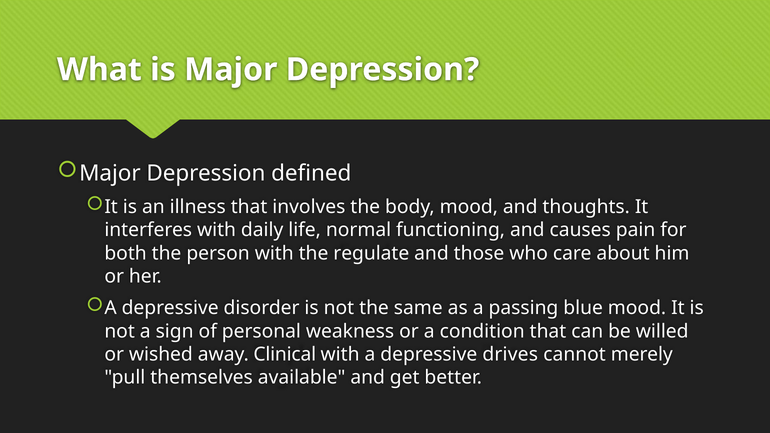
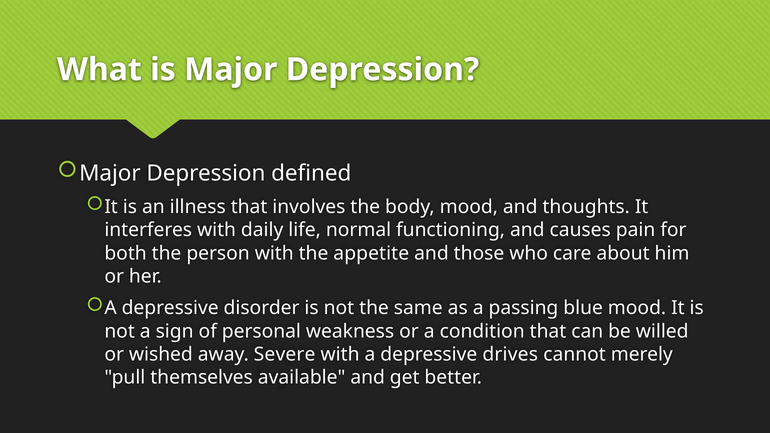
regulate: regulate -> appetite (371, 253)
Clinical: Clinical -> Severe (285, 354)
